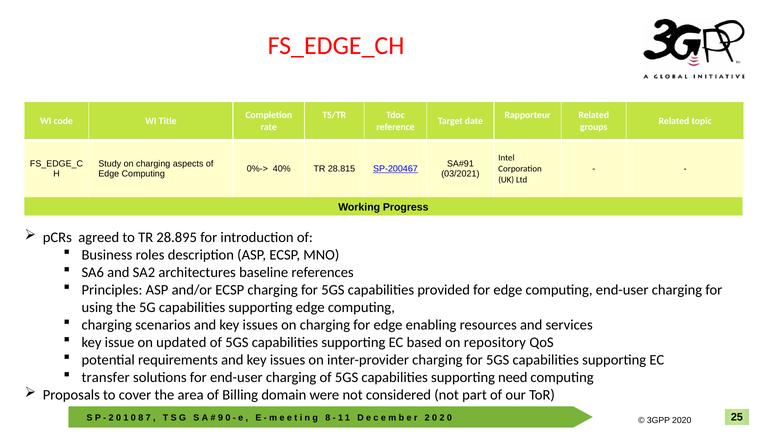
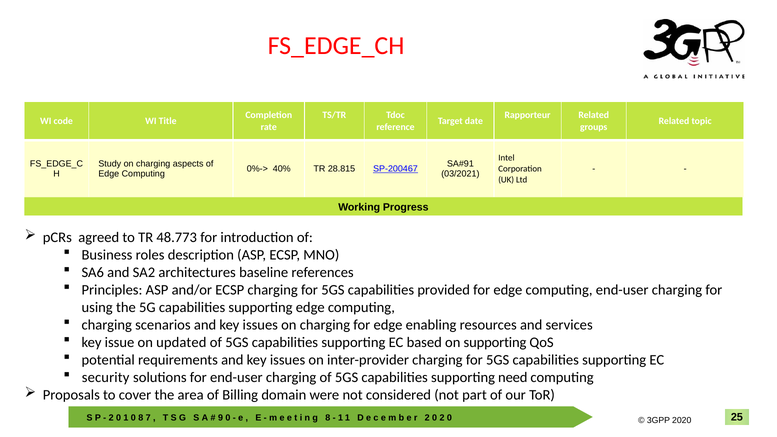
28.895: 28.895 -> 48.773 (177, 237)
on repository: repository -> supporting (495, 342)
transfer: transfer -> security (106, 377)
